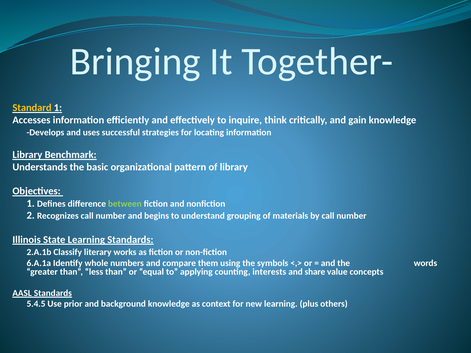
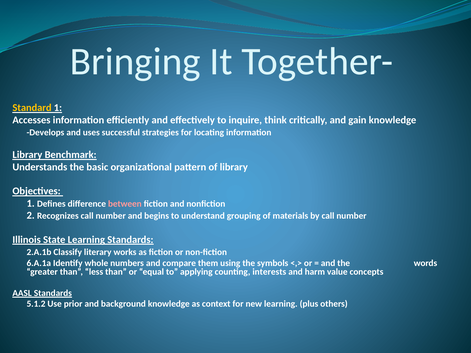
between colour: light green -> pink (125, 204)
share: share -> harm (315, 272)
5.4.5: 5.4.5 -> 5.1.2 (36, 304)
